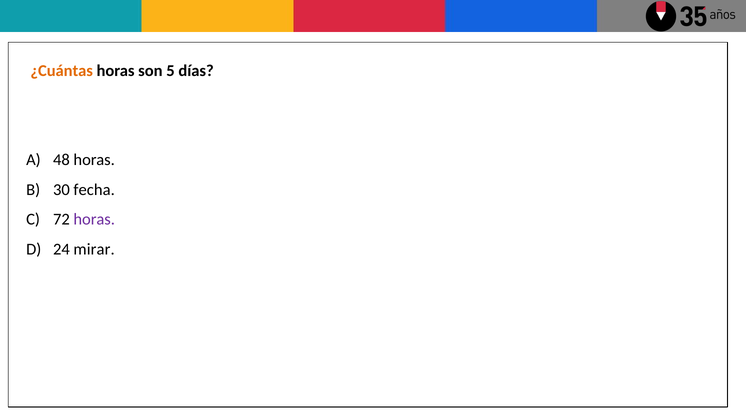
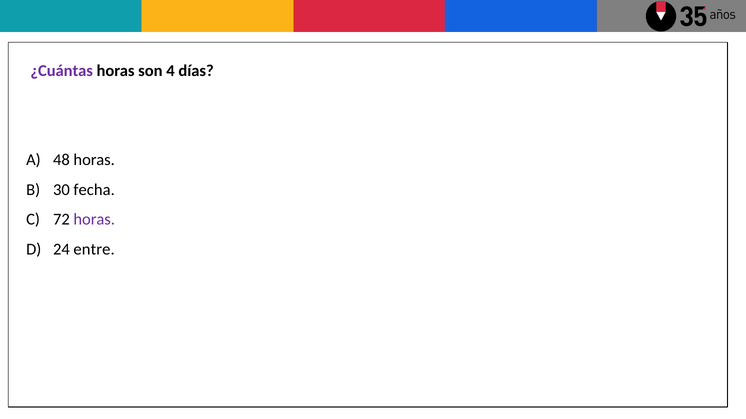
¿Cuántas colour: orange -> purple (62, 71)
5: 5 -> 4 (170, 71)
mirar: mirar -> entre (94, 250)
